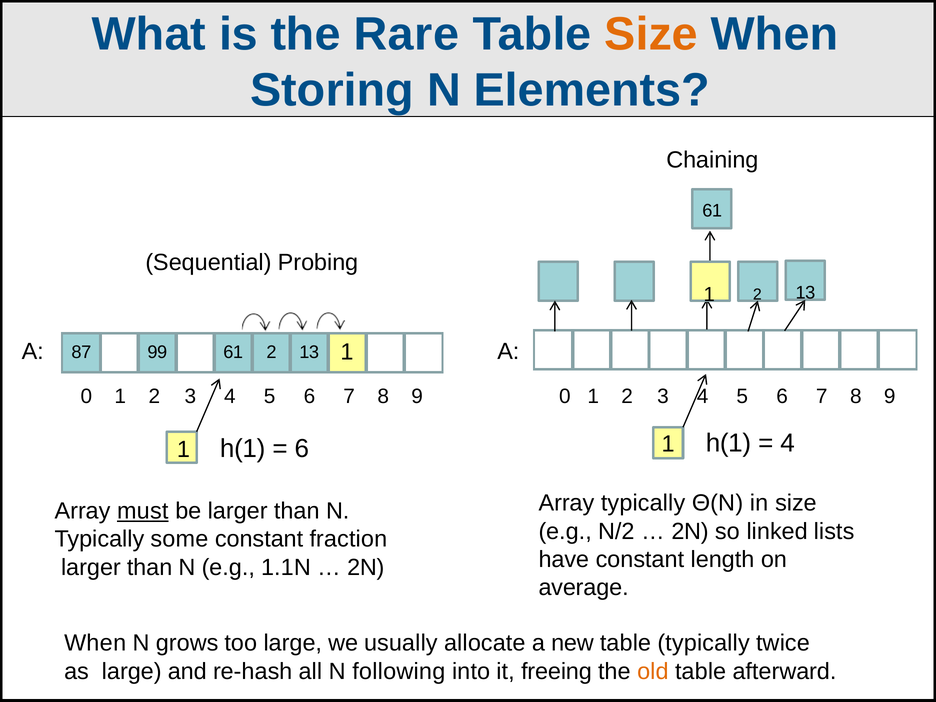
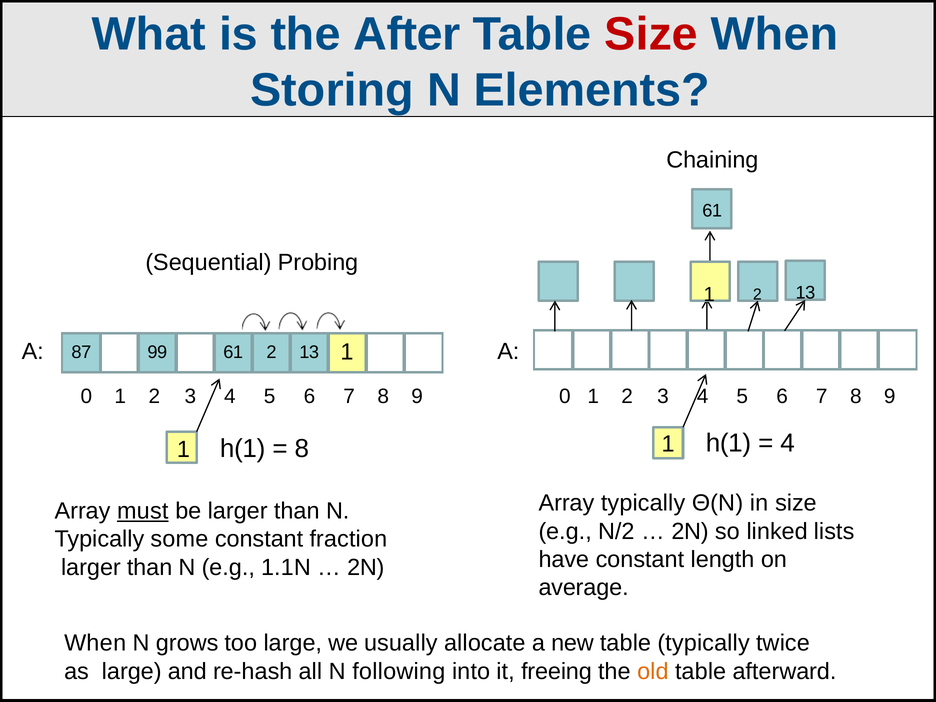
Rare: Rare -> After (407, 34)
Size colour: orange -> red (651, 34)
6: 6 -> 8 (302, 449)
